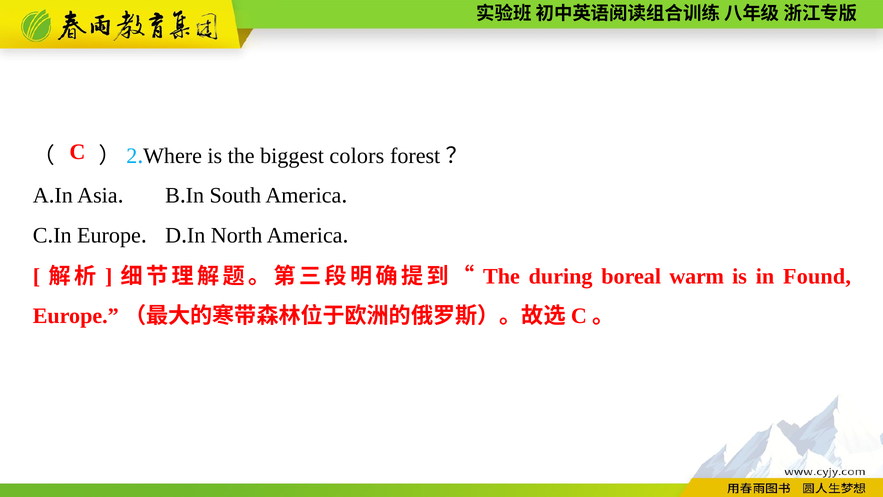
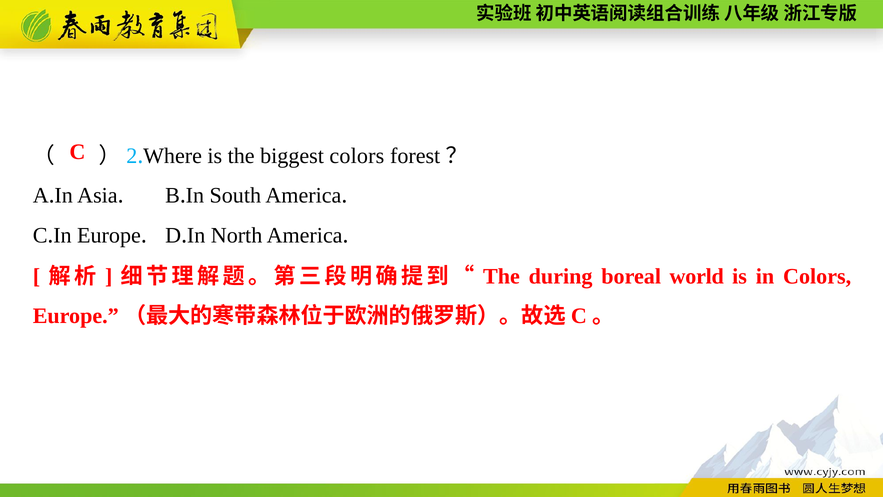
warm: warm -> world (697, 276)
in Found: Found -> Colors (817, 276)
